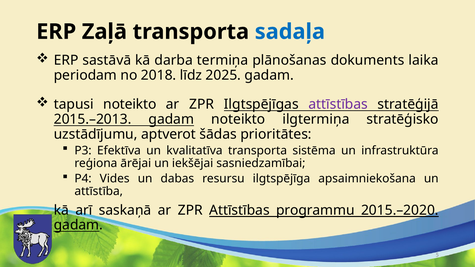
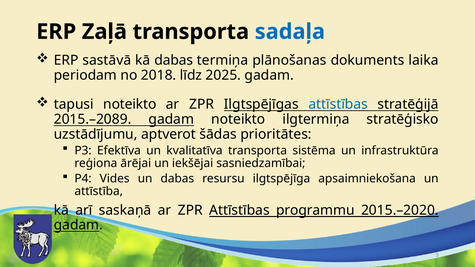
kā darba: darba -> dabas (174, 60)
attīstības colour: purple -> blue (338, 104)
2015.–2013: 2015.–2013 -> 2015.–2089 (93, 119)
